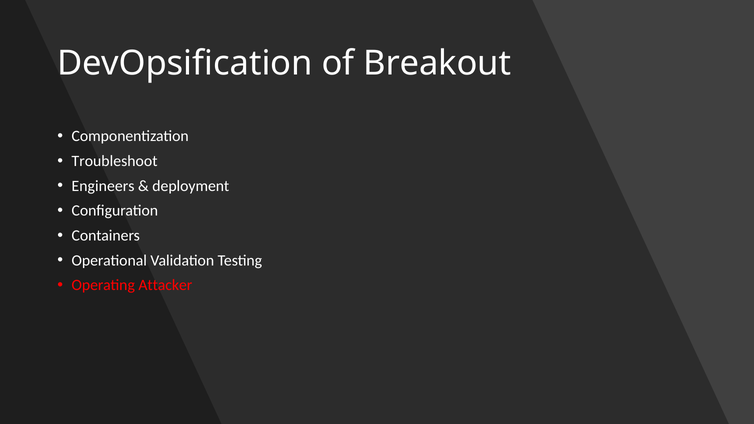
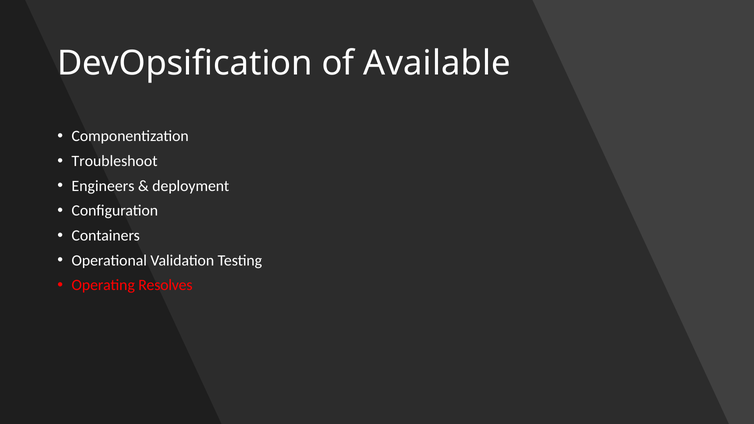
Breakout: Breakout -> Available (437, 63)
Attacker: Attacker -> Resolves (165, 285)
